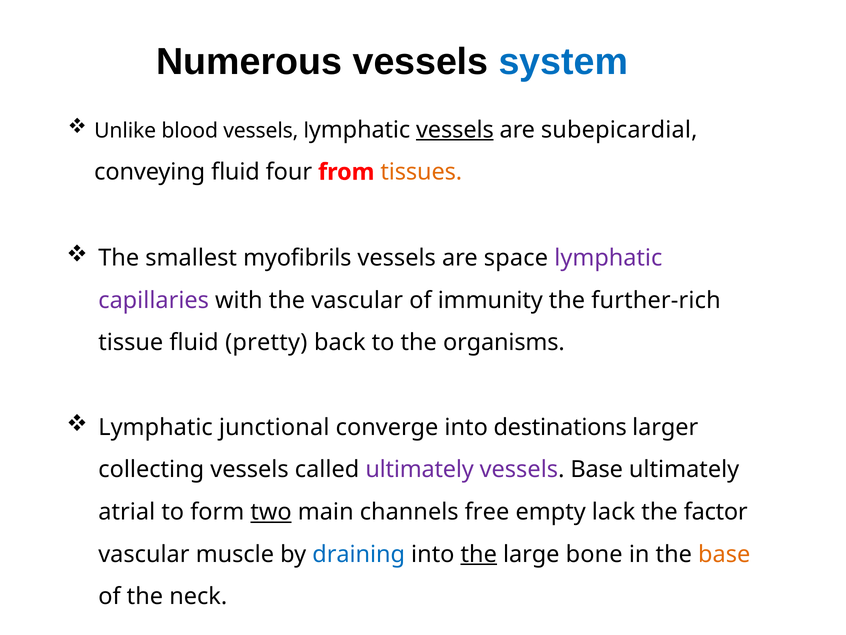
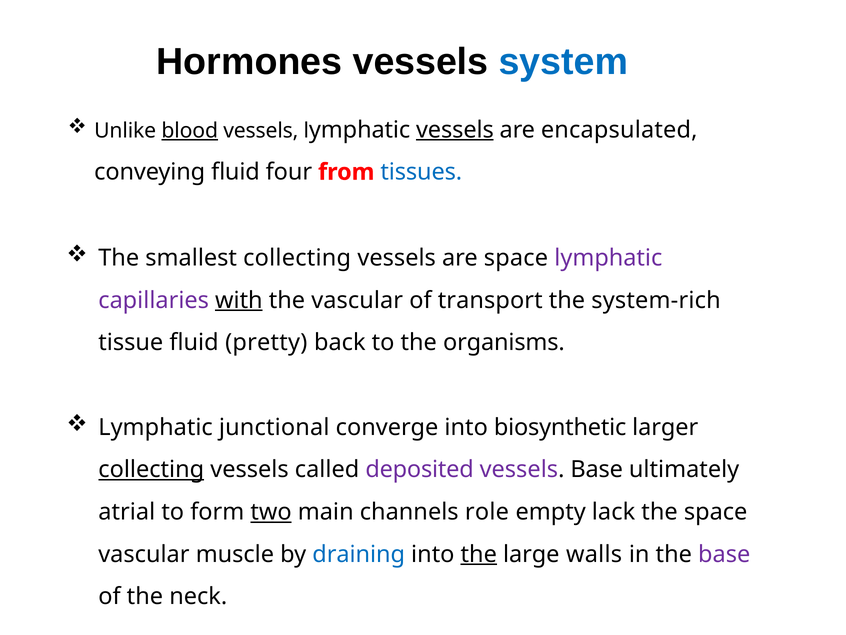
Numerous: Numerous -> Hormones (249, 62)
blood underline: none -> present (190, 130)
subepicardial: subepicardial -> encapsulated (619, 130)
tissues colour: orange -> blue (421, 172)
smallest myofibrils: myofibrils -> collecting (297, 258)
with underline: none -> present (239, 300)
immunity: immunity -> transport (490, 300)
further-rich: further-rich -> system-rich (656, 300)
destinations: destinations -> biosynthetic (560, 427)
collecting underline: none -> present (151, 469)
called ultimately: ultimately -> deposited (420, 469)
free: free -> role (487, 512)
the factor: factor -> space (716, 512)
bone: bone -> walls (594, 554)
base colour: orange -> purple (724, 554)
